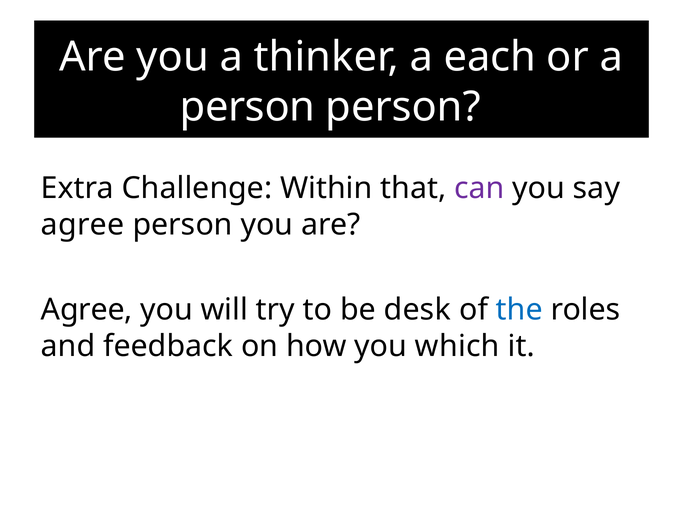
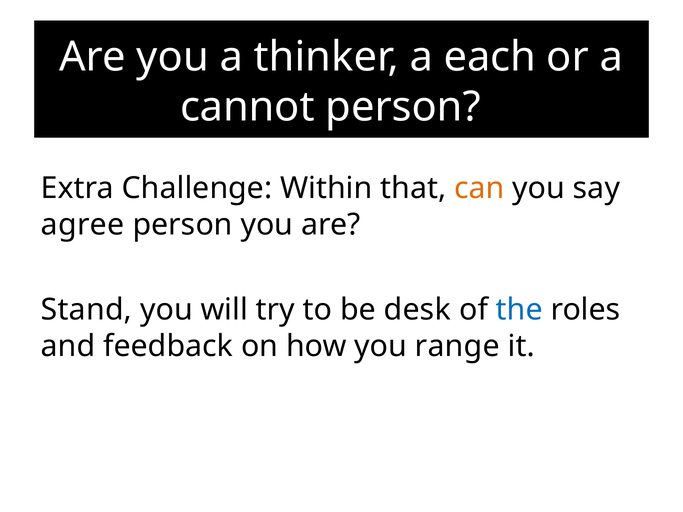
person: person -> cannot (247, 107)
can colour: purple -> orange (479, 188)
Agree: Agree -> Stand (87, 310)
which: which -> range (457, 346)
